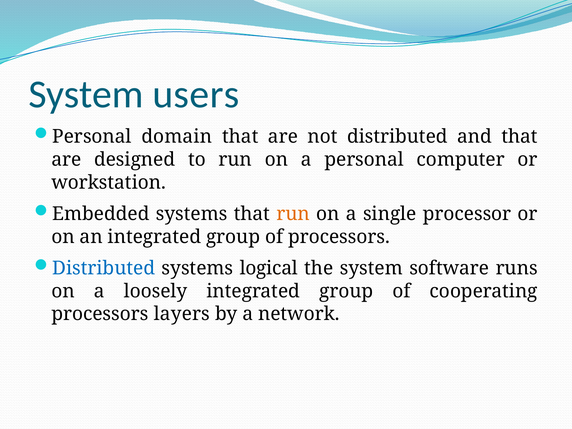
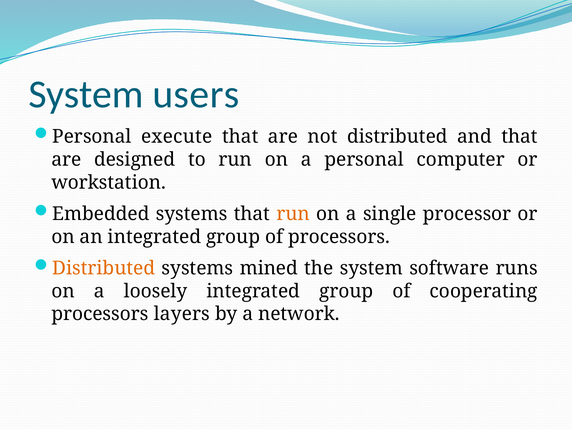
domain: domain -> execute (177, 137)
Distributed colour: blue -> orange (104, 268)
logical: logical -> mined (269, 268)
